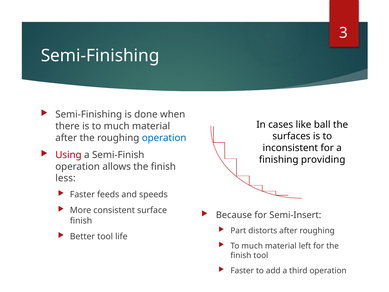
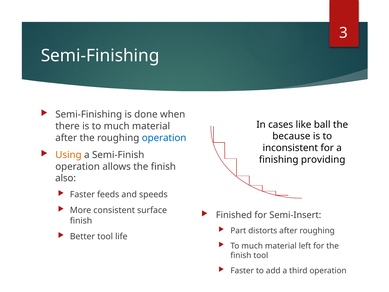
surfaces: surfaces -> because (291, 136)
Using colour: red -> orange (68, 155)
less: less -> also (66, 178)
Because: Because -> Finished (234, 215)
